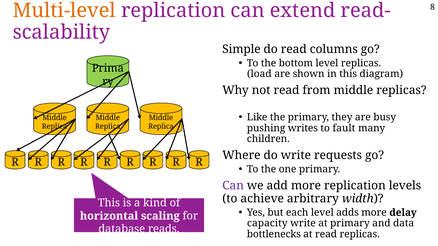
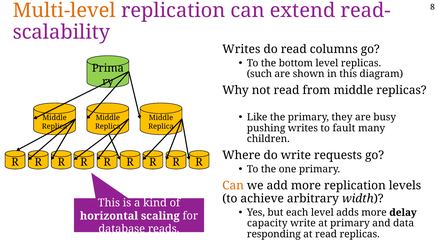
Simple: Simple -> Writes (241, 49)
load: load -> such (259, 74)
Can colour: purple -> orange (233, 186)
bottlenecks: bottlenecks -> responding (274, 235)
